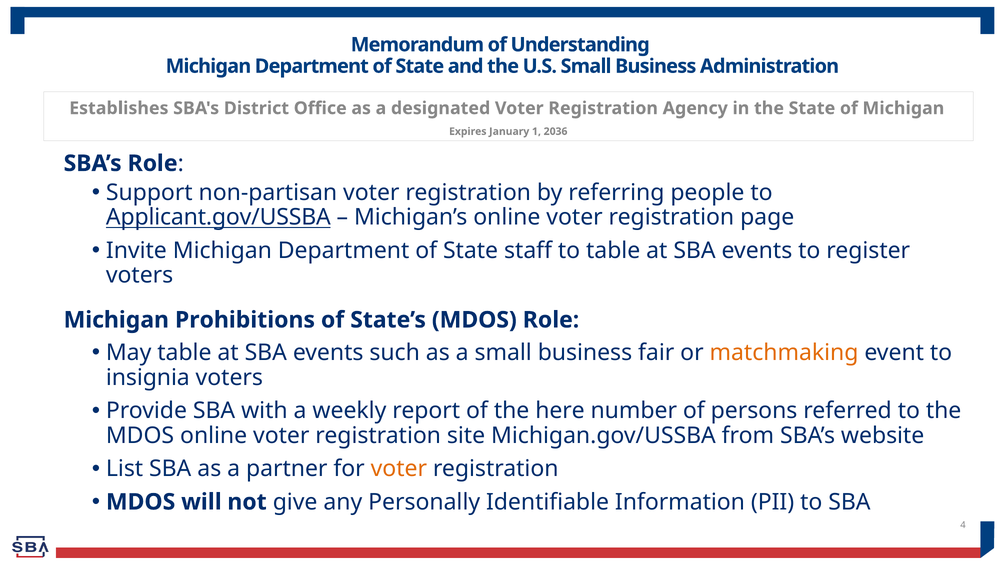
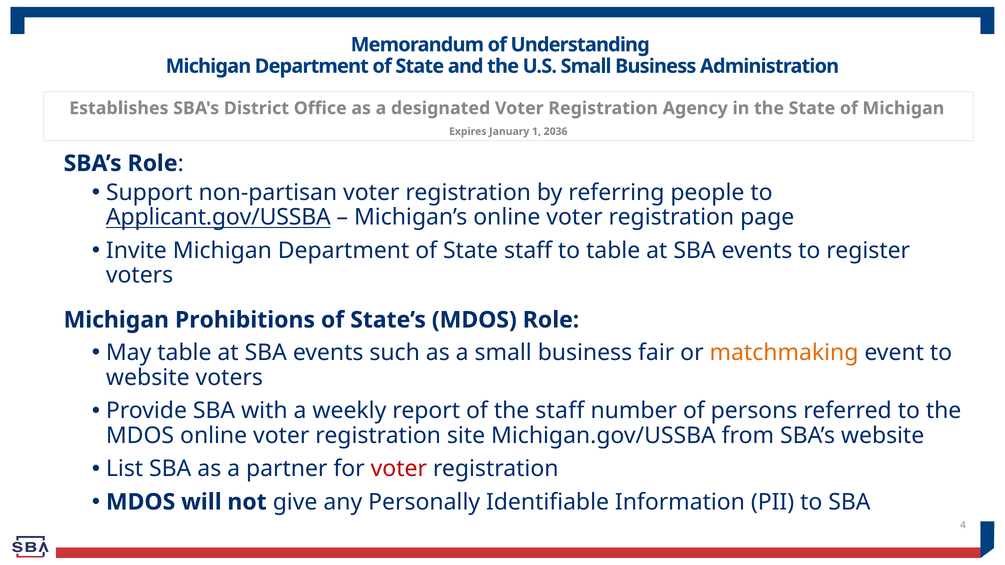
insignia: insignia -> website (148, 378)
the here: here -> staff (560, 411)
voter colour: orange -> red (399, 469)
